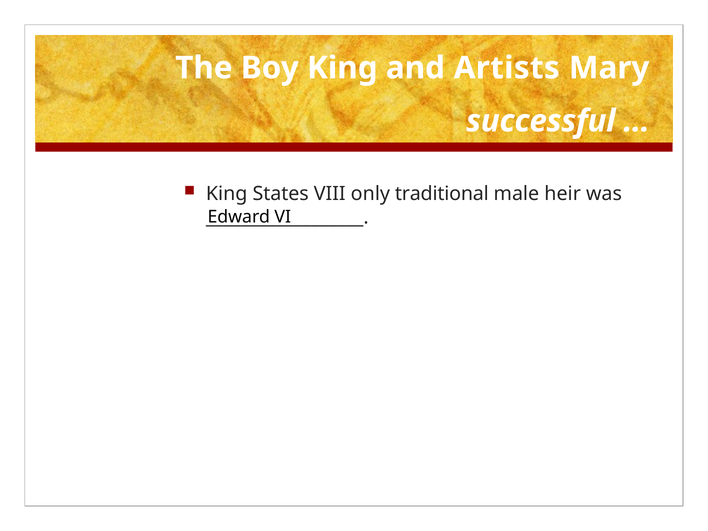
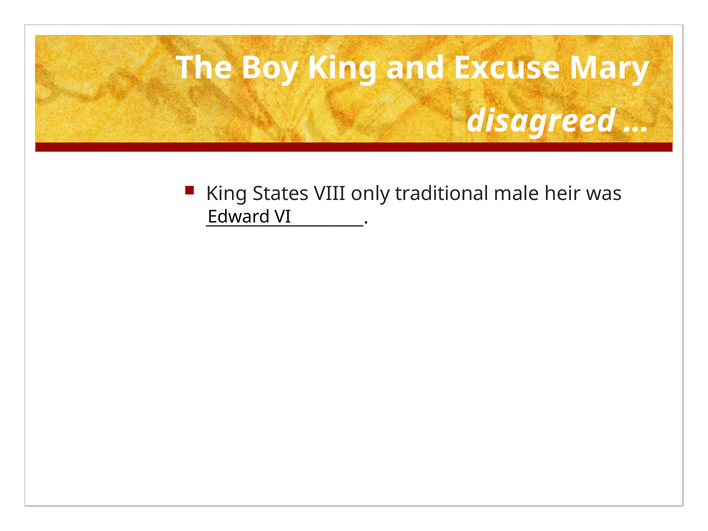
Artists: Artists -> Excuse (507, 68)
successful: successful -> disagreed (541, 121)
